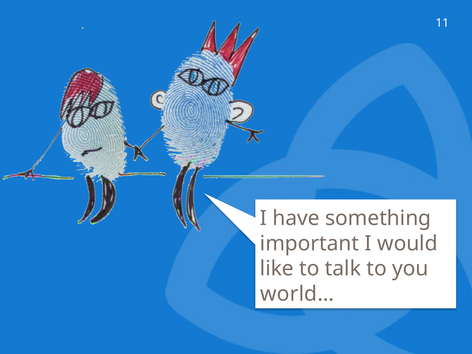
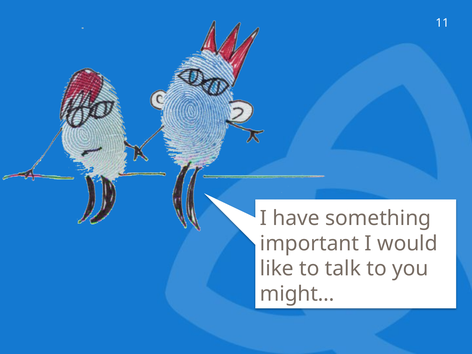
world…: world… -> might… (297, 294)
